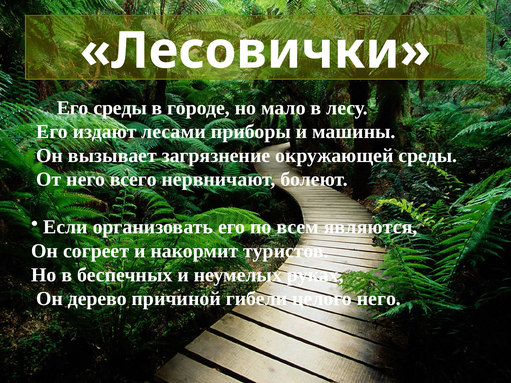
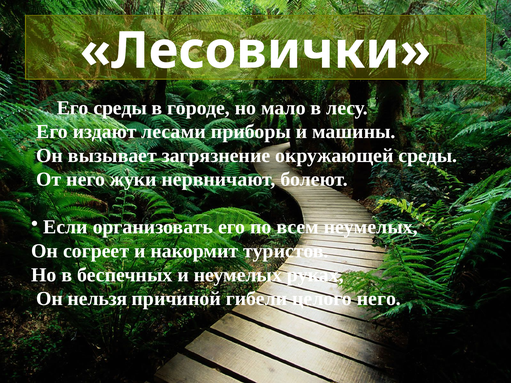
всего: всего -> жуки (133, 180)
всем являются: являются -> неумелых (371, 227)
дерево: дерево -> нельзя (97, 299)
